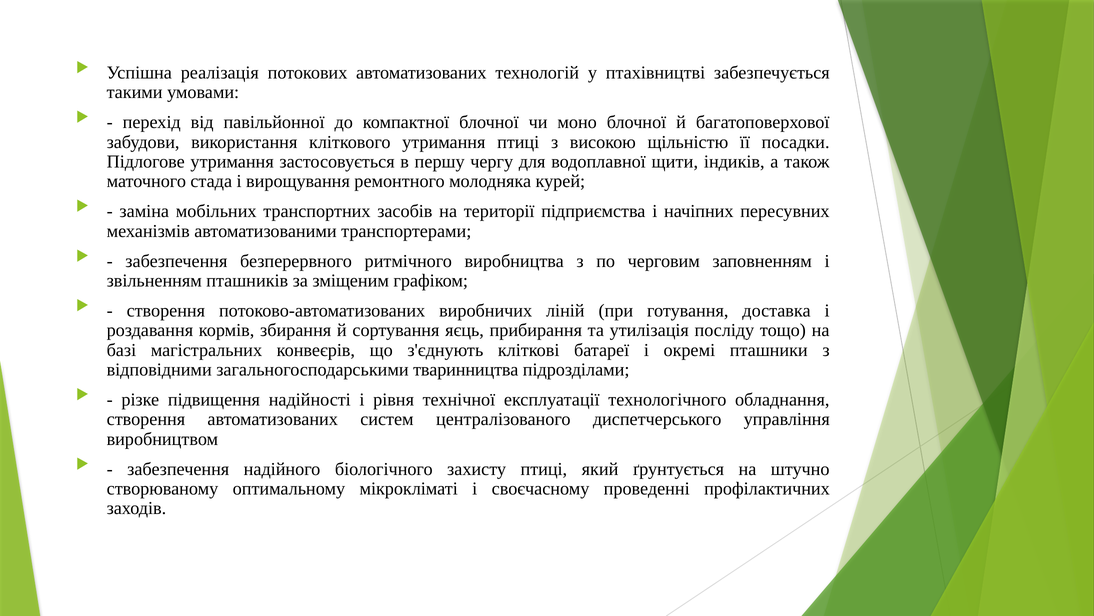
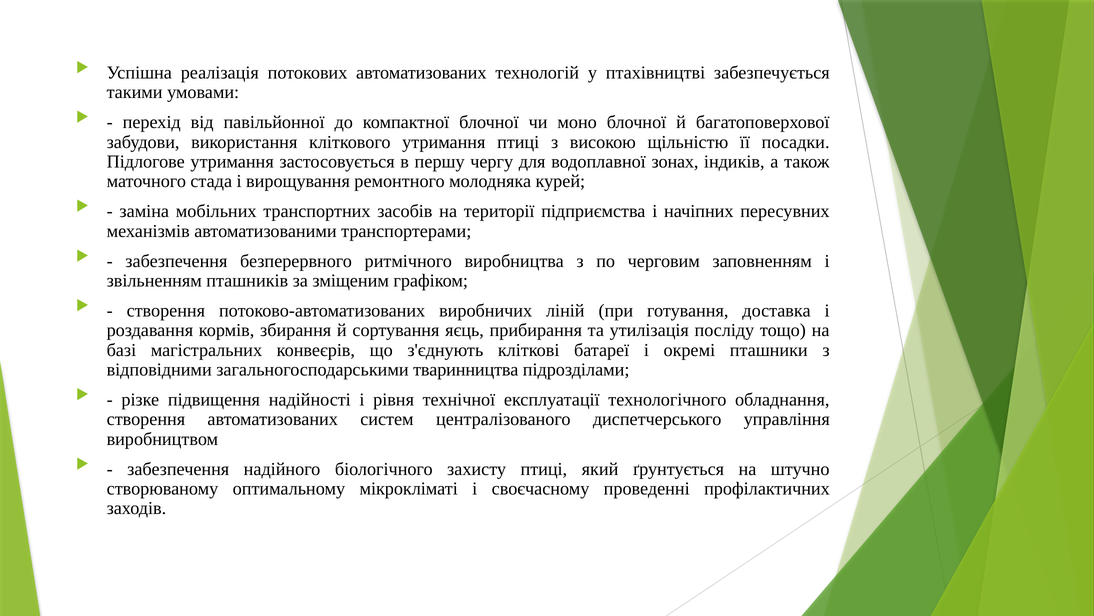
щити: щити -> зонах (675, 162)
